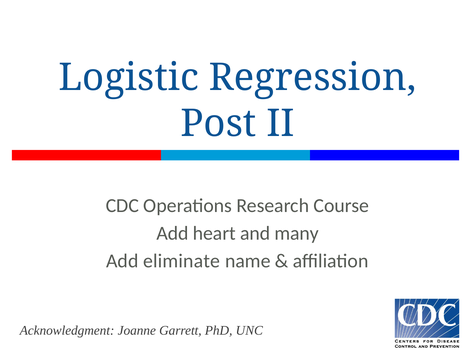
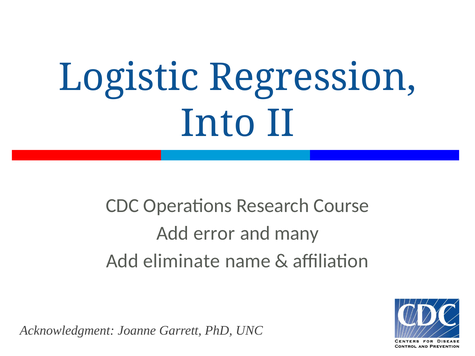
Post: Post -> Into (218, 124)
heart: heart -> error (214, 233)
